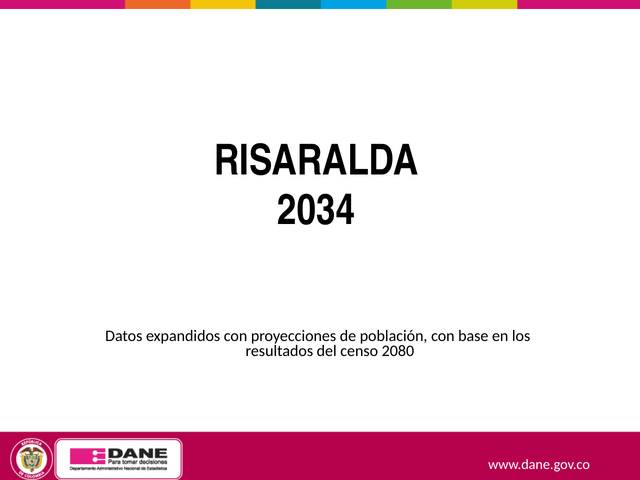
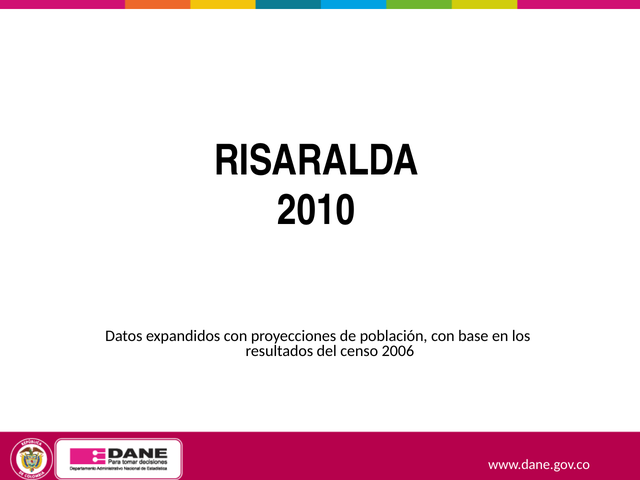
2034: 2034 -> 2010 (316, 210)
2080: 2080 -> 2006 (398, 351)
